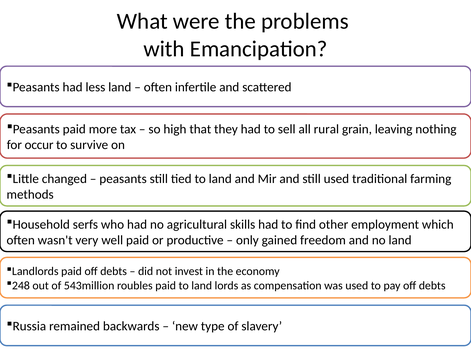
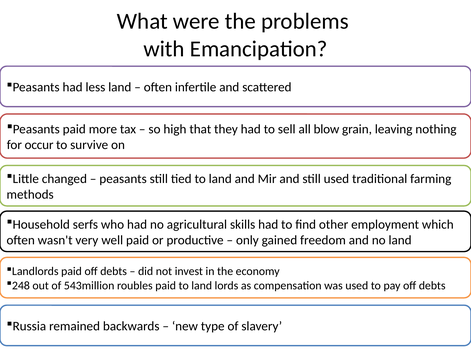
rural: rural -> blow (326, 129)
